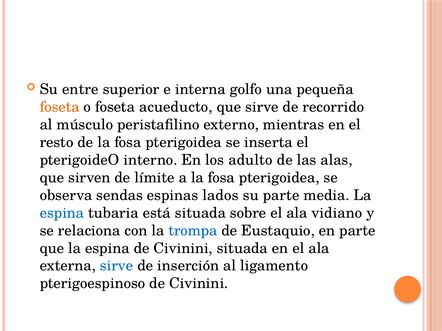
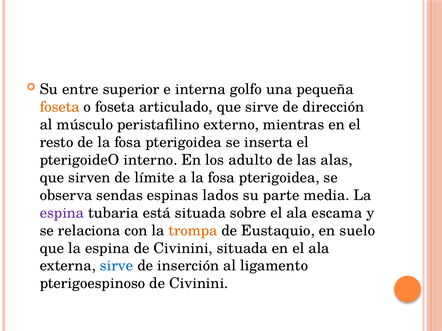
acueducto: acueducto -> articulado (176, 107)
recorrido: recorrido -> dirección (333, 107)
espina colour: blue -> purple (62, 213)
vidiano: vidiano -> escama (337, 213)
trompa colour: blue -> orange (193, 231)
en parte: parte -> suelo (357, 231)
